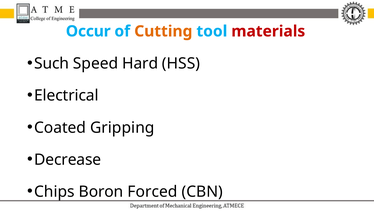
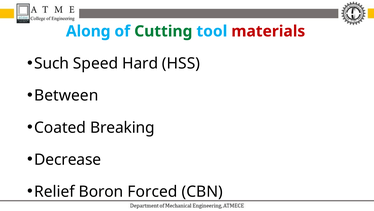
Occur: Occur -> Along (88, 31)
Cutting colour: orange -> green (163, 31)
Electrical: Electrical -> Between (66, 95)
Gripping: Gripping -> Breaking (122, 127)
Chips: Chips -> Relief (54, 191)
